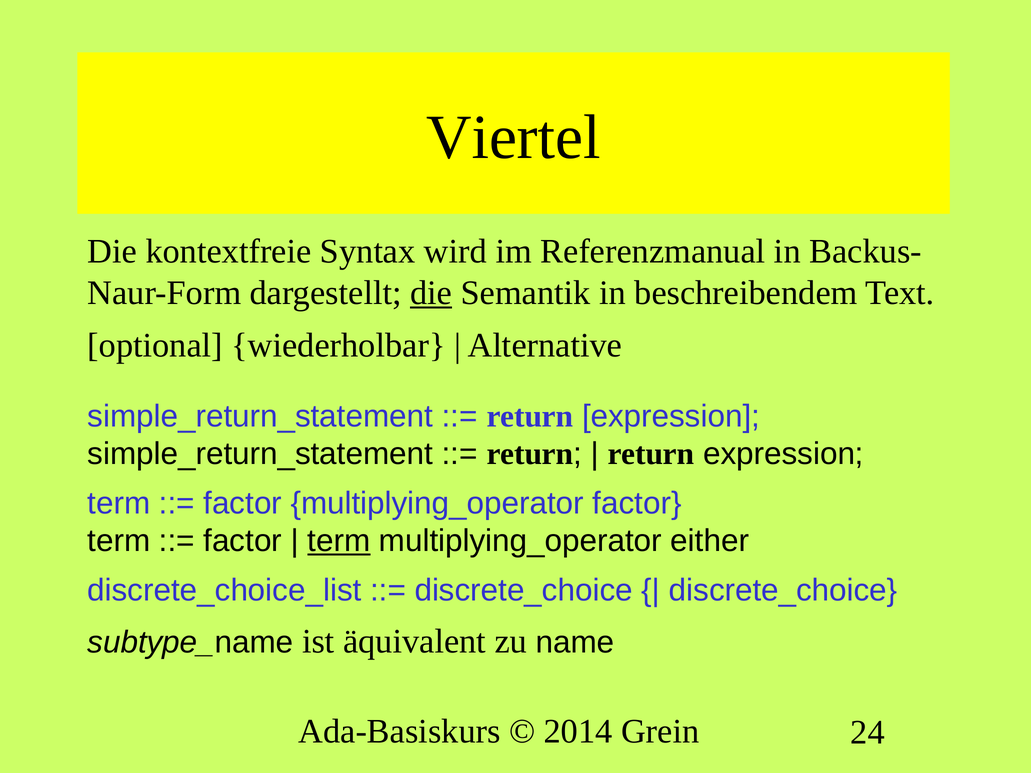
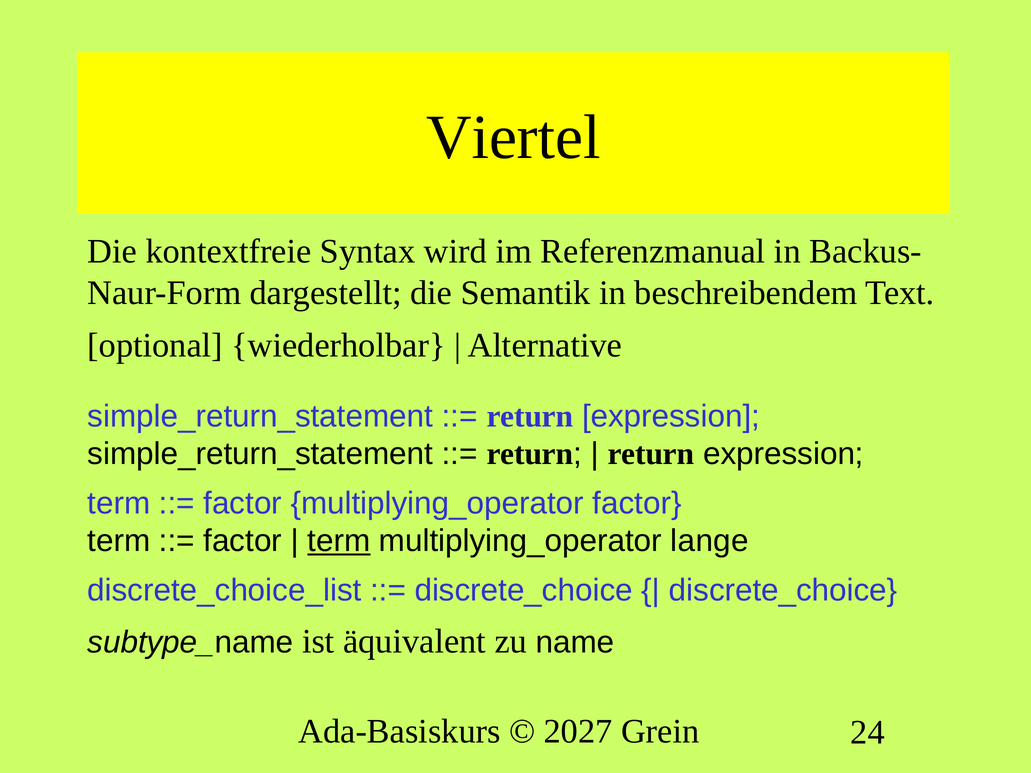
die underline: present -> none (431, 293)
either: either -> lange (710, 541)
2014: 2014 -> 2027 (578, 732)
